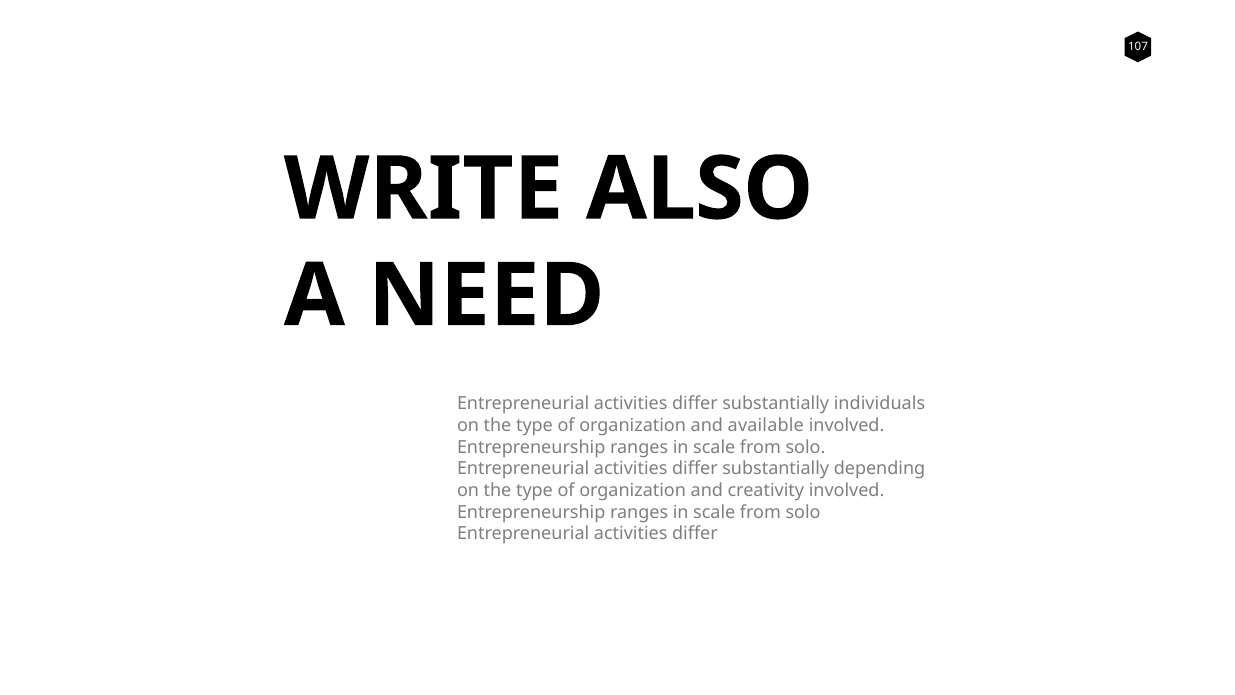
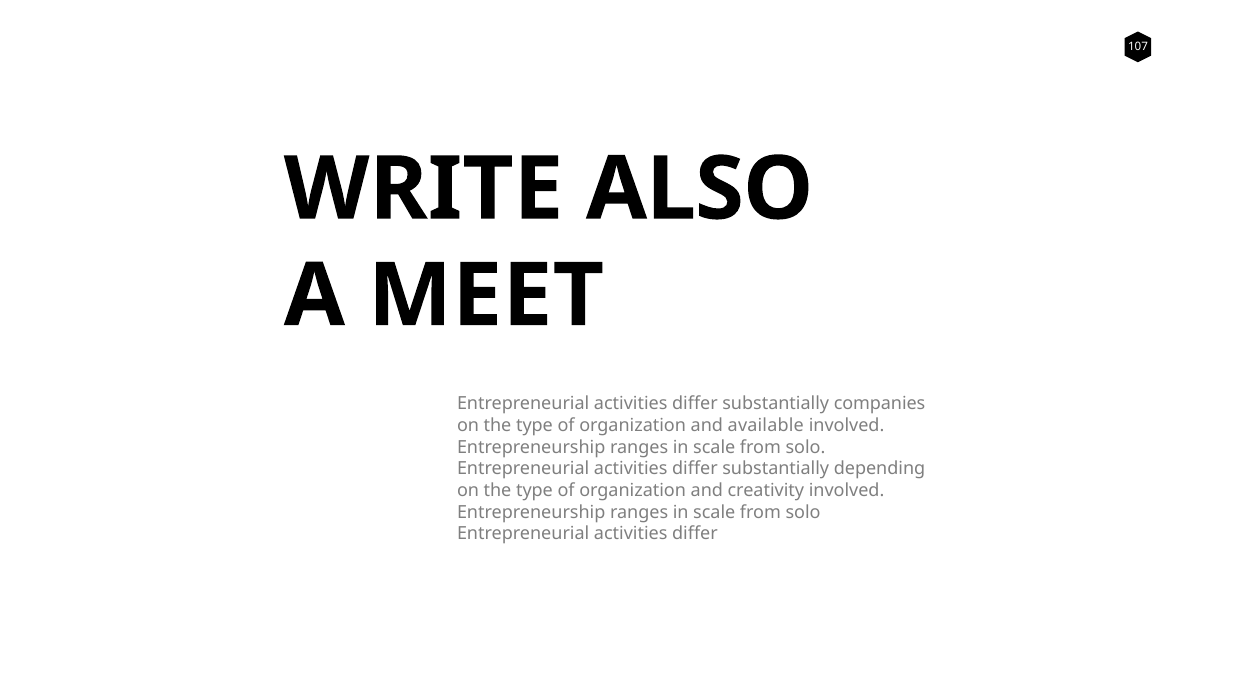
NEED: NEED -> MEET (486, 296)
individuals: individuals -> companies (880, 404)
